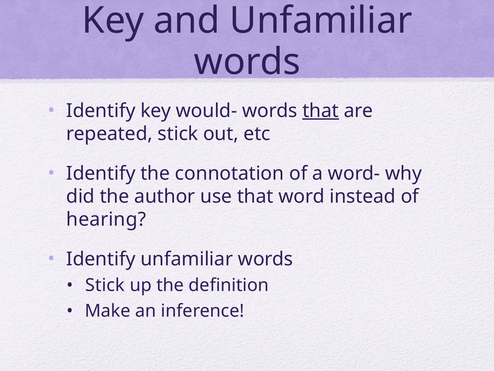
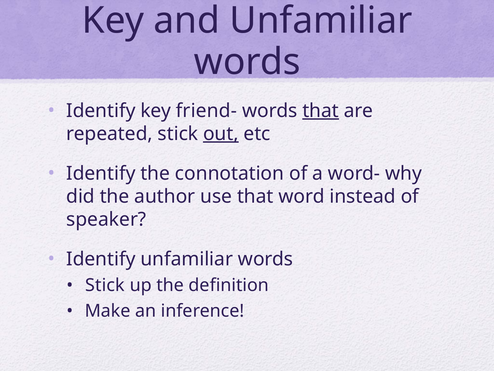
would-: would- -> friend- (206, 111)
out underline: none -> present (221, 134)
hearing: hearing -> speaker (106, 219)
